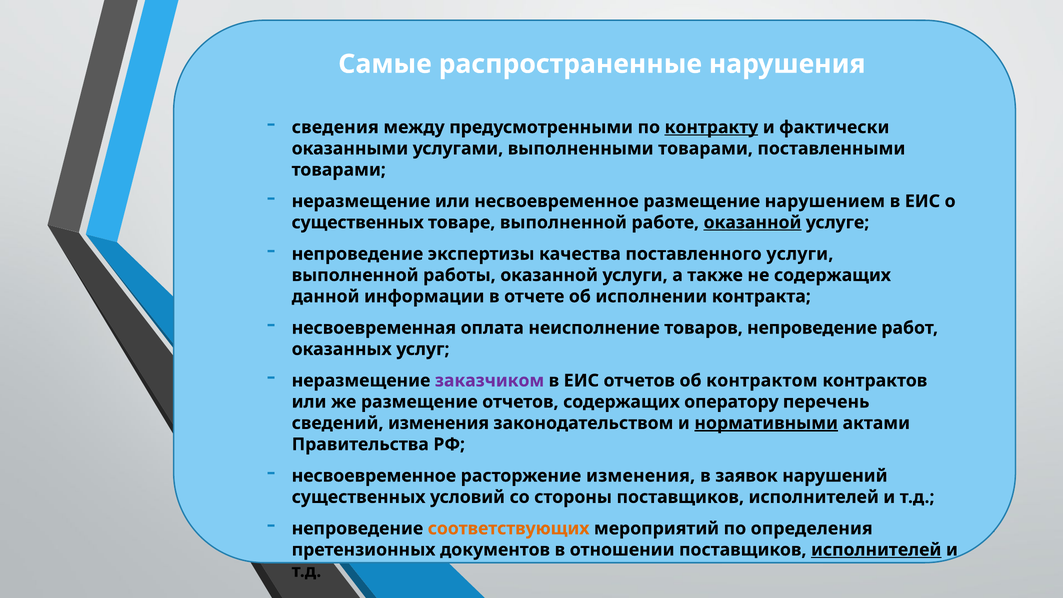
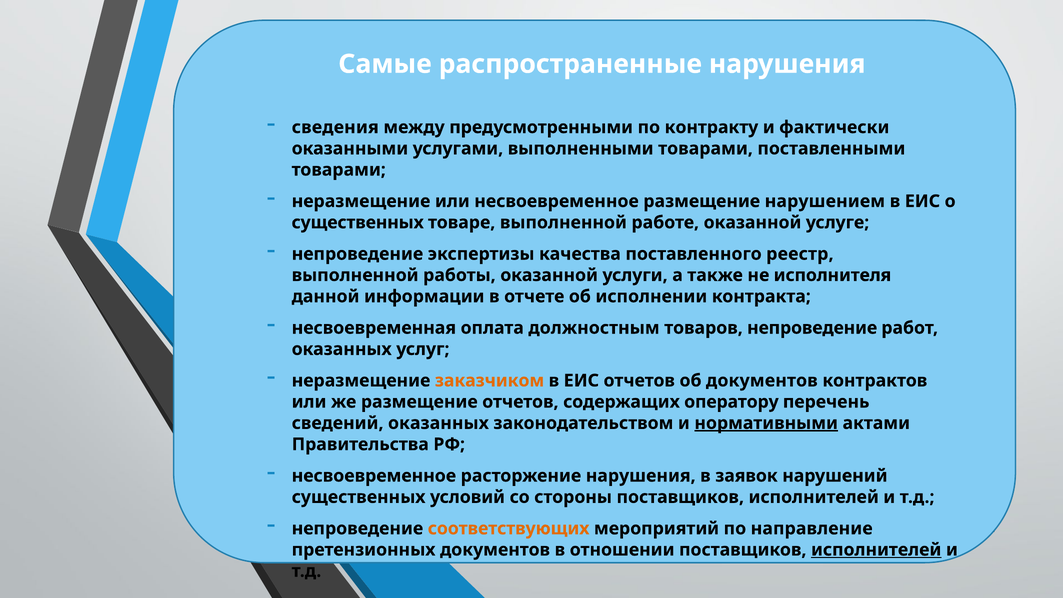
контракту underline: present -> none (711, 127)
оказанной underline: present -> none (753, 222)
поставленного услуги: услуги -> реестр (800, 254)
не содержащих: содержащих -> исполнителя (832, 275)
неисполнение: неисполнение -> должностным (594, 328)
заказчиком colour: purple -> orange (490, 381)
об контрактом: контрактом -> документов (762, 381)
сведений изменения: изменения -> оказанных (438, 423)
расторжение изменения: изменения -> нарушения (641, 476)
определения: определения -> направление (812, 528)
